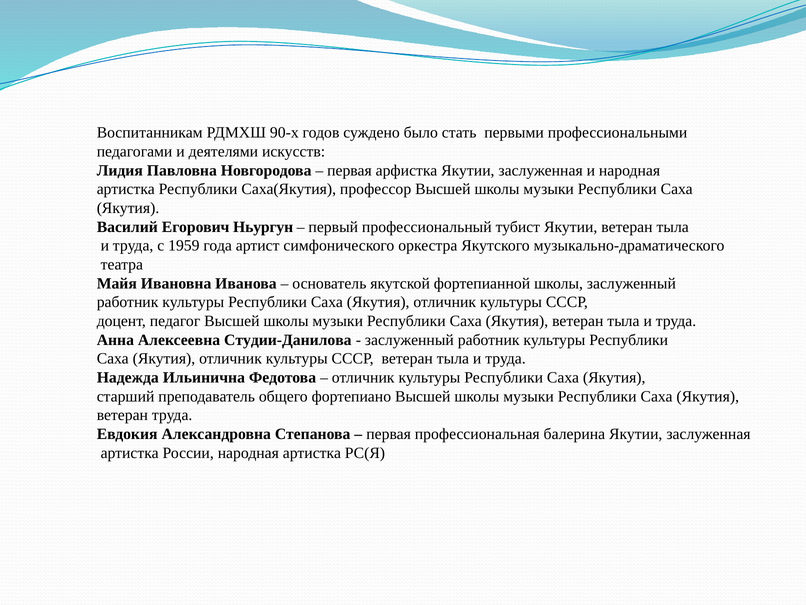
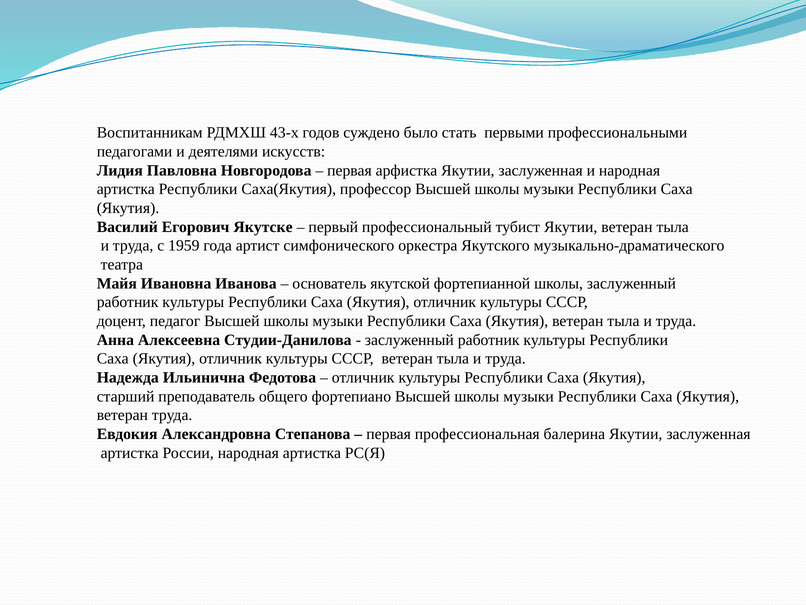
90-х: 90-х -> 43-х (284, 133)
Ньургун: Ньургун -> Якутске (263, 227)
